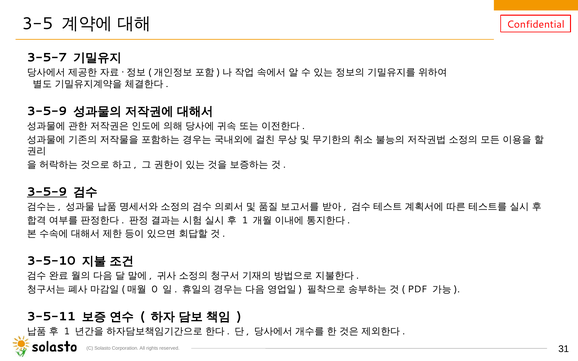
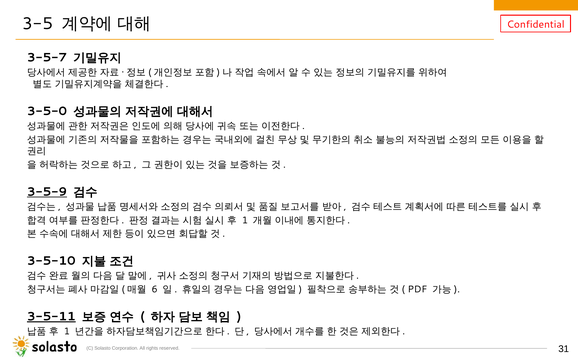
3-5-9: 3-5-9 -> 3-5-0 (47, 111)
0: 0 -> 6 (155, 289)
3-5-11 underline: none -> present (51, 317)
